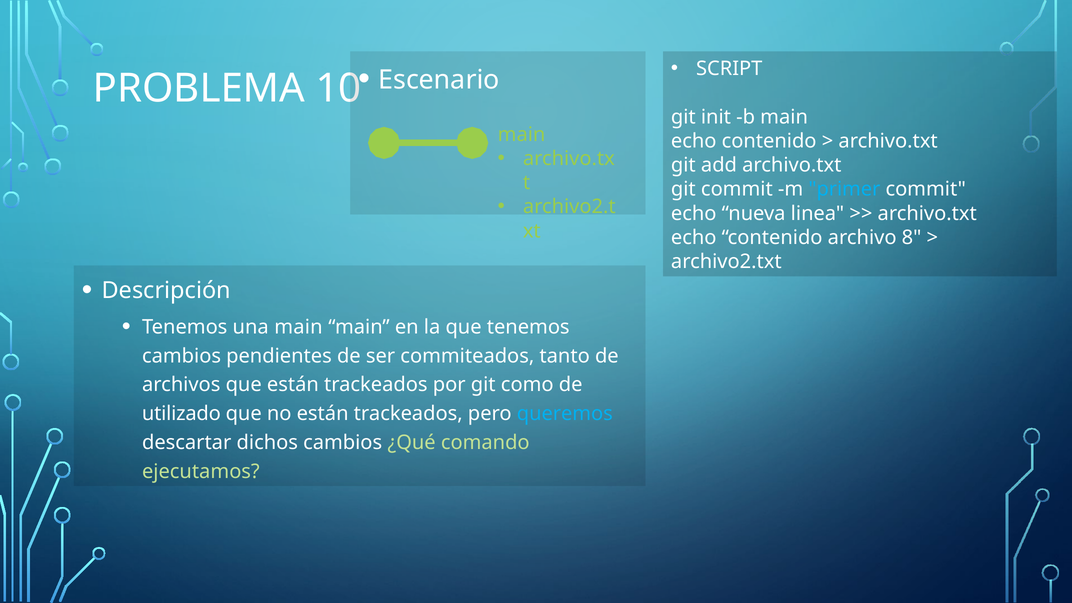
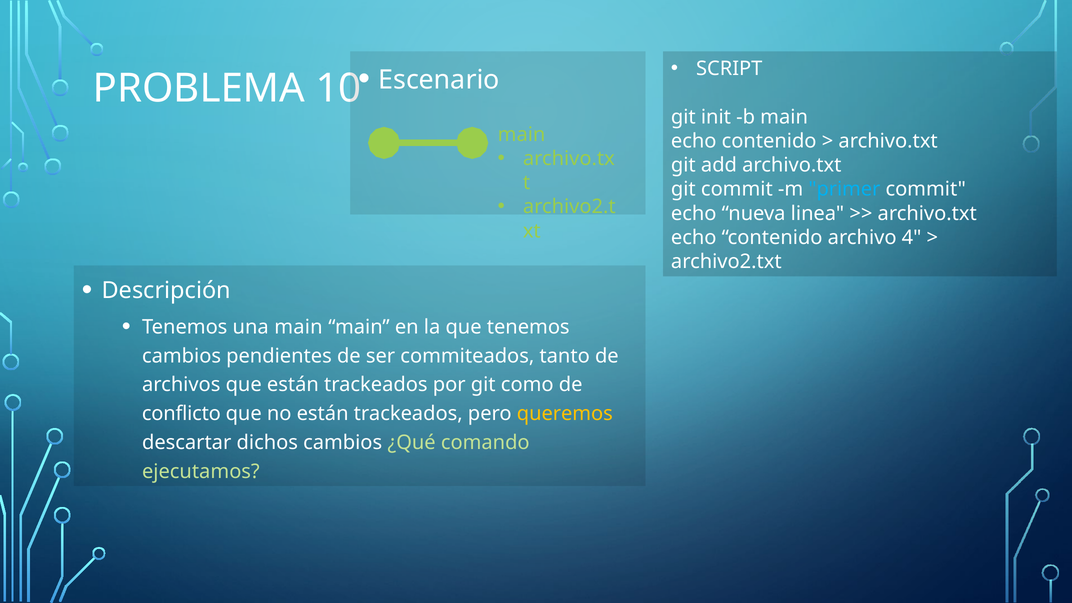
8: 8 -> 4 (912, 238)
utilizado: utilizado -> conflicto (181, 414)
queremos colour: light blue -> yellow (565, 414)
